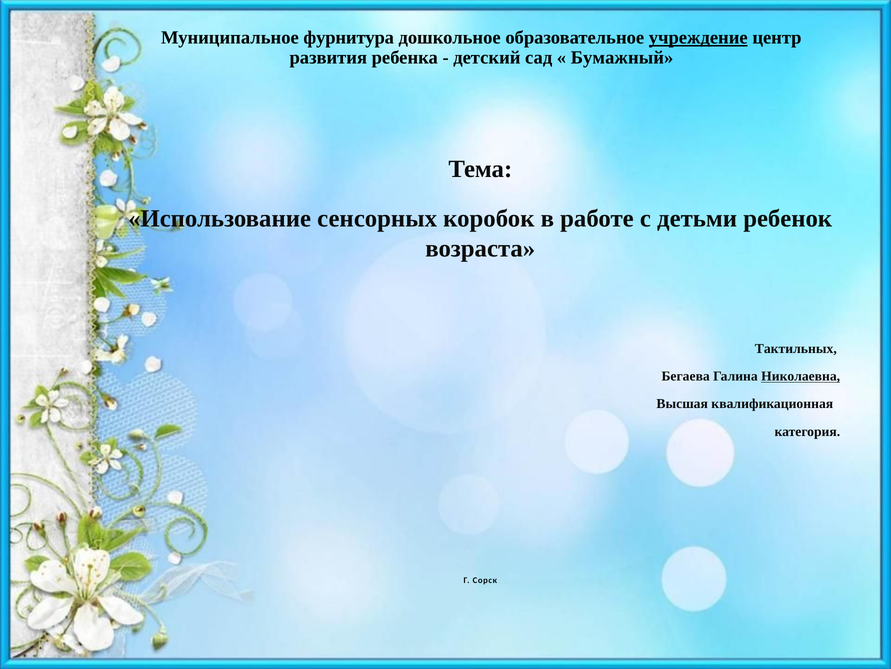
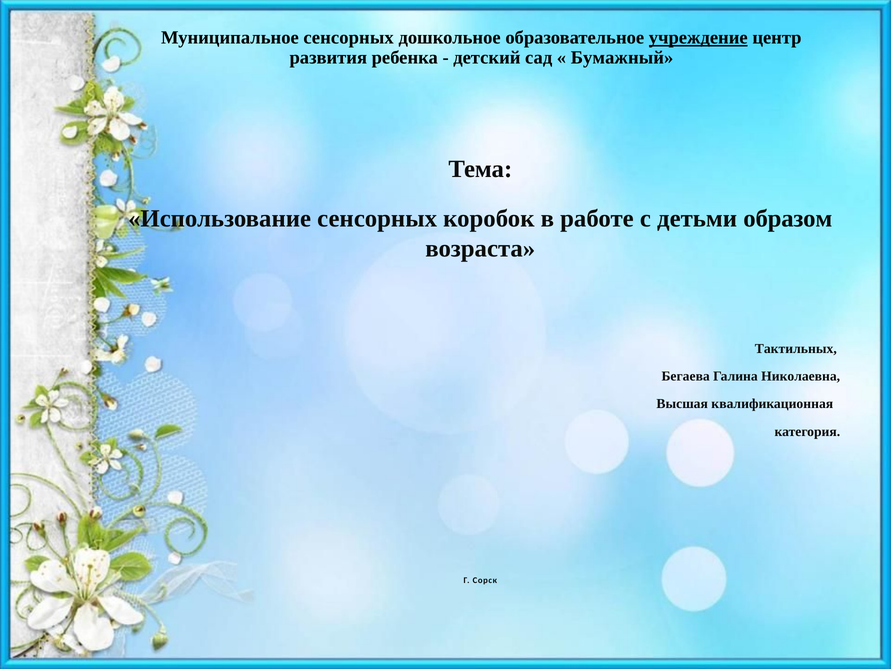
Муниципальное фурнитура: фурнитура -> сенсорных (349, 38)
ребенок: ребенок -> образом (788, 219)
Николаевна underline: present -> none (801, 376)
